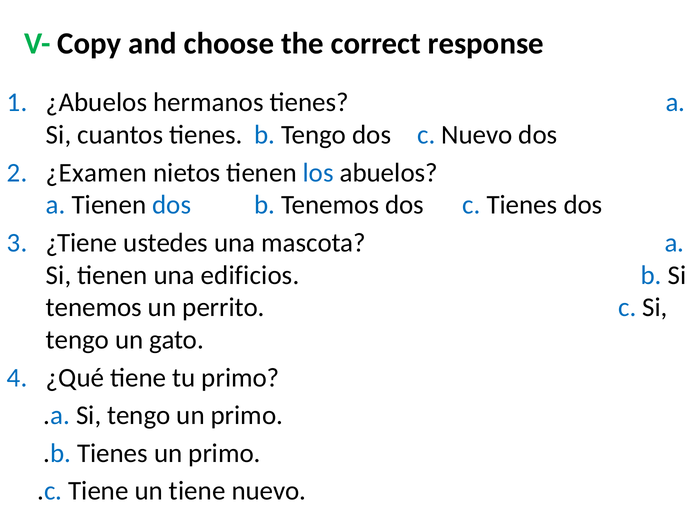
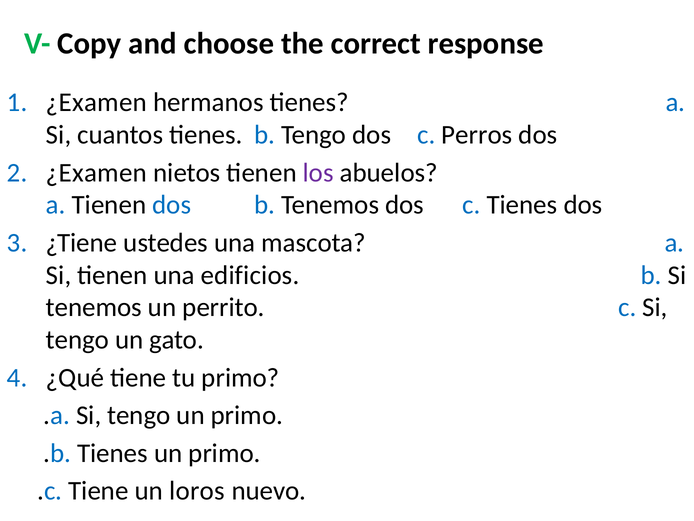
¿Abuelos: ¿Abuelos -> ¿Examen (97, 102)
c Nuevo: Nuevo -> Perros (477, 135)
los colour: blue -> purple (318, 173)
un tiene: tiene -> loros (197, 490)
